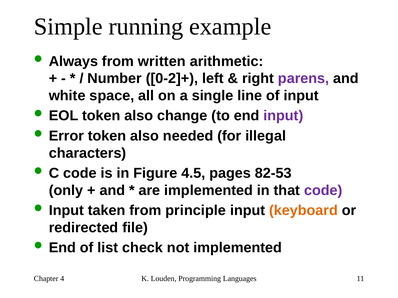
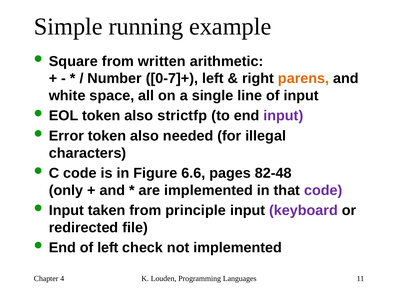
Always: Always -> Square (73, 61)
0-2]+: 0-2]+ -> 0-7]+ (172, 79)
parens colour: purple -> orange (304, 79)
change: change -> strictfp (182, 116)
4.5: 4.5 -> 6.6 (193, 173)
82-53: 82-53 -> 82-48 (273, 173)
keyboard colour: orange -> purple (303, 211)
of list: list -> left (108, 248)
